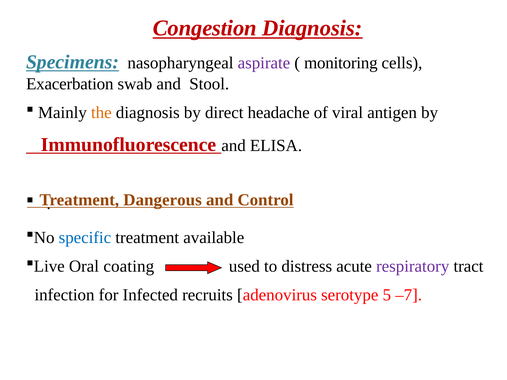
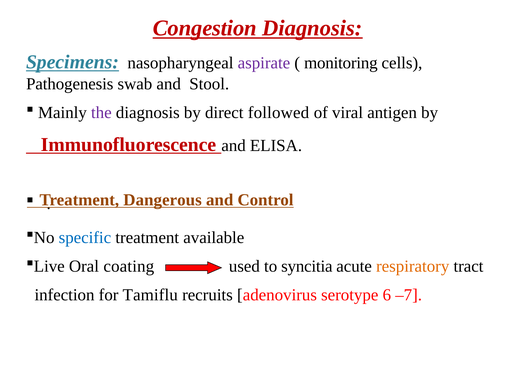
Exacerbation: Exacerbation -> Pathogenesis (70, 84)
the colour: orange -> purple (101, 113)
headache: headache -> followed (279, 113)
distress: distress -> syncitia (307, 266)
respiratory colour: purple -> orange (413, 266)
Infected: Infected -> Tamiflu (150, 295)
5: 5 -> 6 (387, 295)
